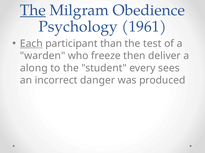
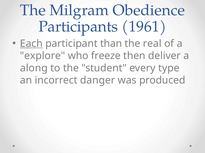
The underline: present -> none (33, 10)
Psychology: Psychology -> Participants (78, 27)
test: test -> real (152, 44)
warden: warden -> explore (43, 56)
sees: sees -> type (169, 68)
